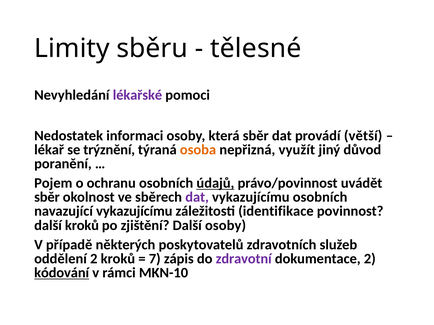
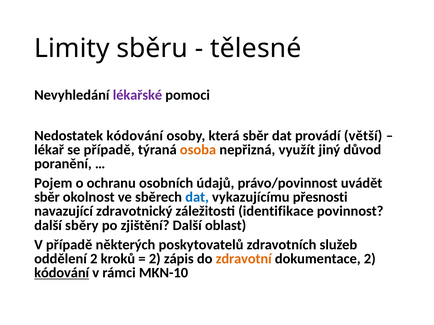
Nedostatek informaci: informaci -> kódování (135, 136)
se trýznění: trýznění -> případě (109, 150)
údajů underline: present -> none (215, 183)
dat colour: purple -> blue (197, 197)
vykazujícímu osobních: osobních -> přesnosti (320, 197)
navazující vykazujícímu: vykazujícímu -> zdravotnický (134, 212)
další kroků: kroků -> sběry (82, 226)
Další osoby: osoby -> oblast (226, 226)
7: 7 -> 2 (155, 259)
zdravotní colour: purple -> orange (244, 259)
